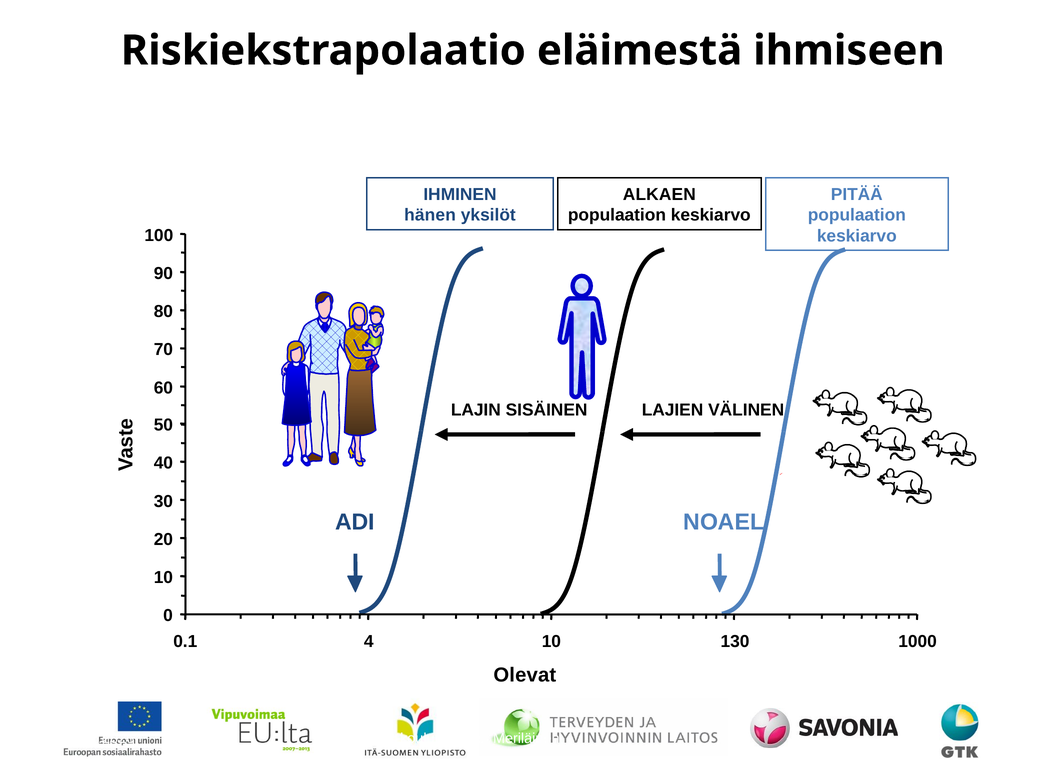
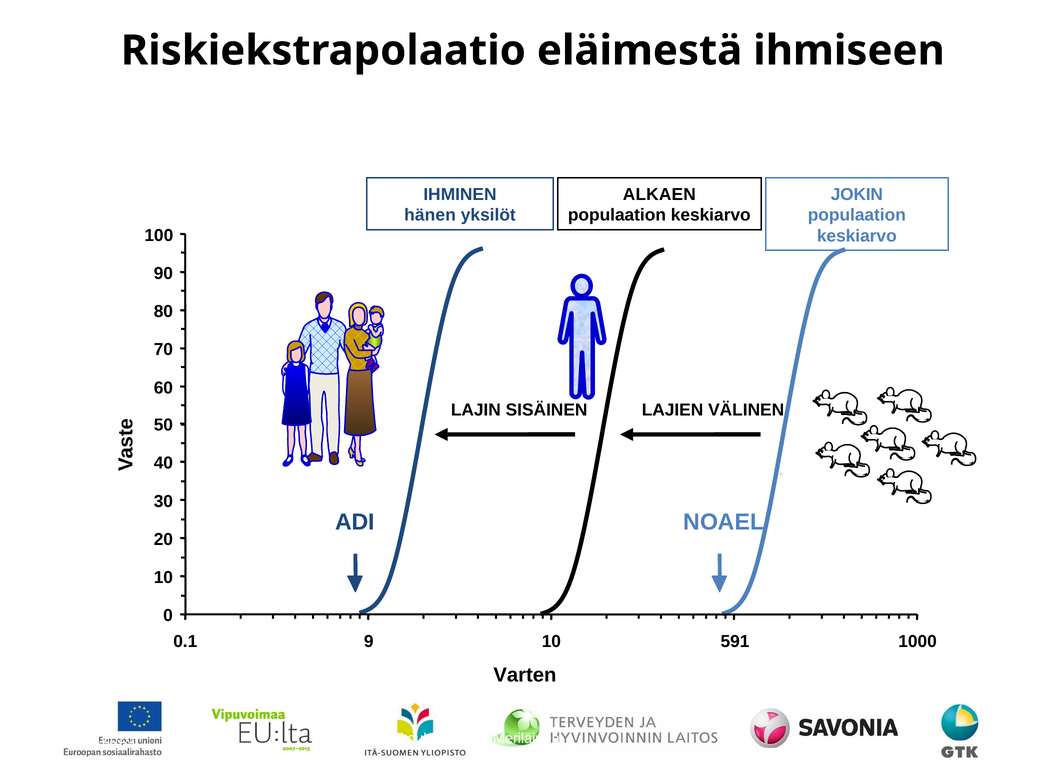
PITÄÄ: PITÄÄ -> JOKIN (857, 194)
4: 4 -> 9 (369, 641)
130: 130 -> 591 (735, 641)
Olevat: Olevat -> Varten (525, 675)
